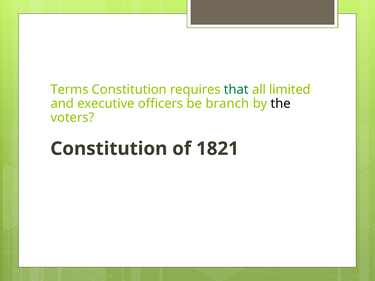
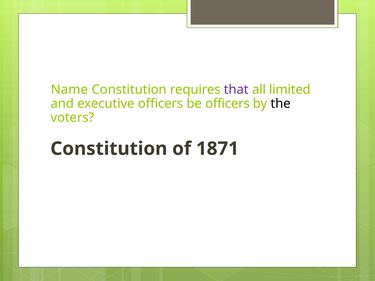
Terms: Terms -> Name (69, 90)
that colour: green -> purple (236, 90)
be branch: branch -> officers (228, 104)
1821: 1821 -> 1871 (217, 149)
